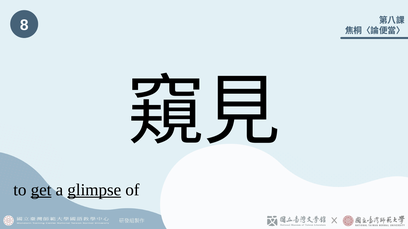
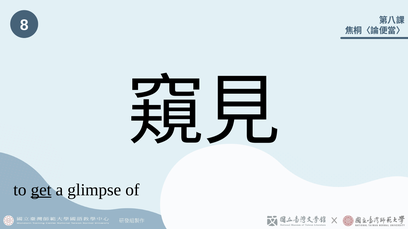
glimpse underline: present -> none (94, 190)
